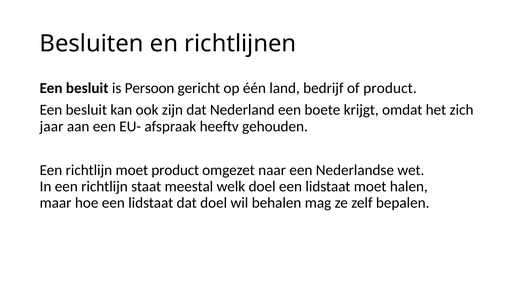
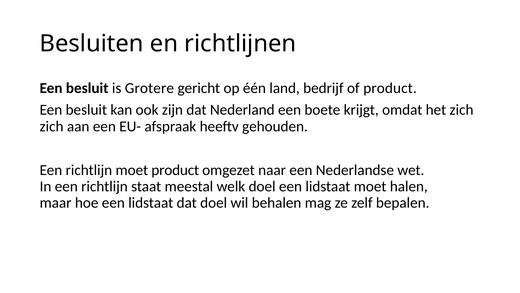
Persoon: Persoon -> Grotere (149, 88)
jaar: jaar -> zich (52, 126)
